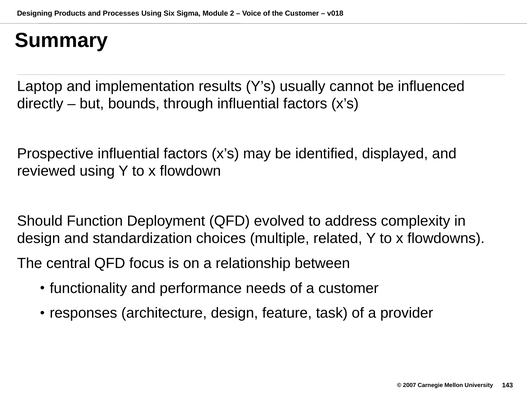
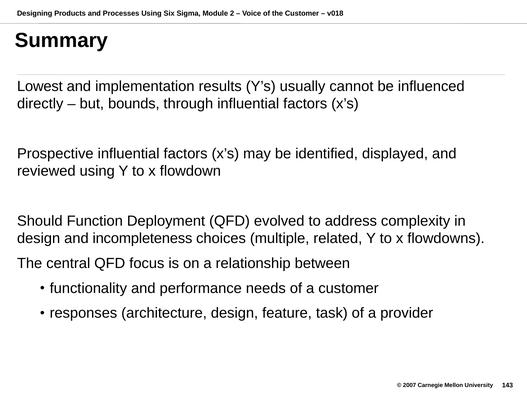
Laptop: Laptop -> Lowest (40, 86)
standardization: standardization -> incompleteness (142, 239)
